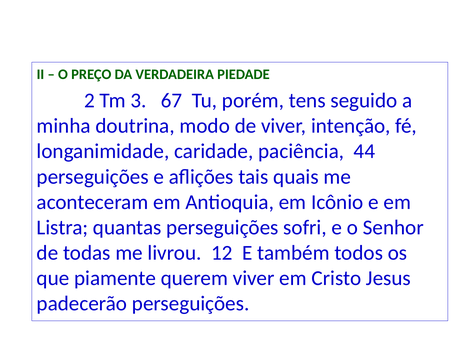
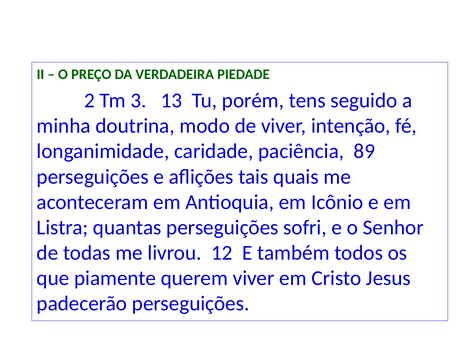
67: 67 -> 13 (171, 101)
44: 44 -> 89 (364, 151)
